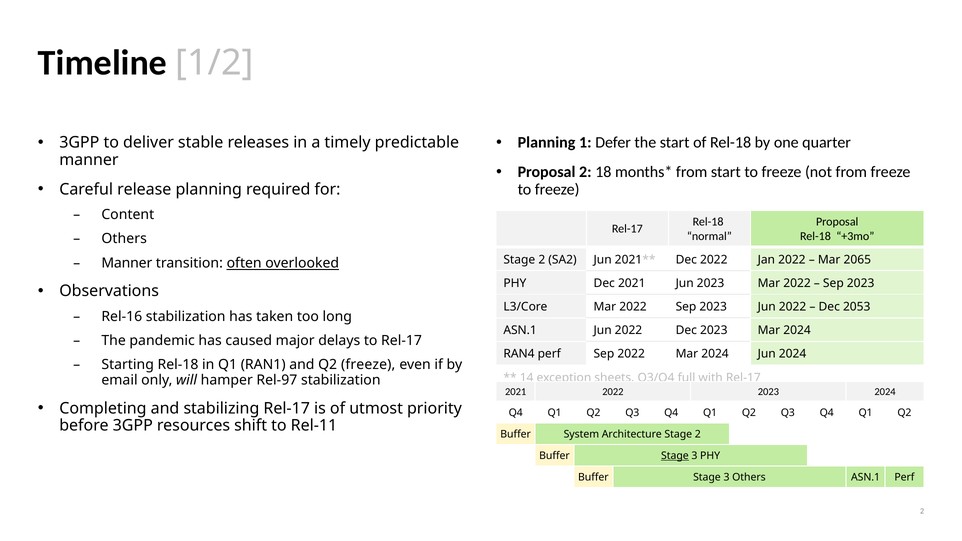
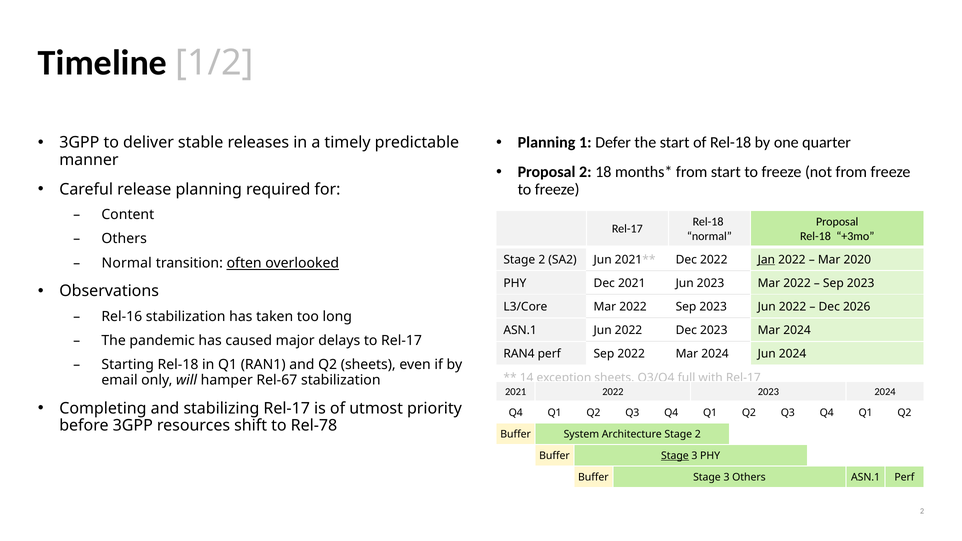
Jan underline: none -> present (766, 260)
2065: 2065 -> 2020 (857, 260)
Manner: Manner -> Normal (127, 263)
2053: 2053 -> 2026 (857, 307)
Q2 freeze: freeze -> sheets (368, 365)
Rel-97: Rel-97 -> Rel-67 (277, 380)
Rel-11: Rel-11 -> Rel-78 (314, 426)
